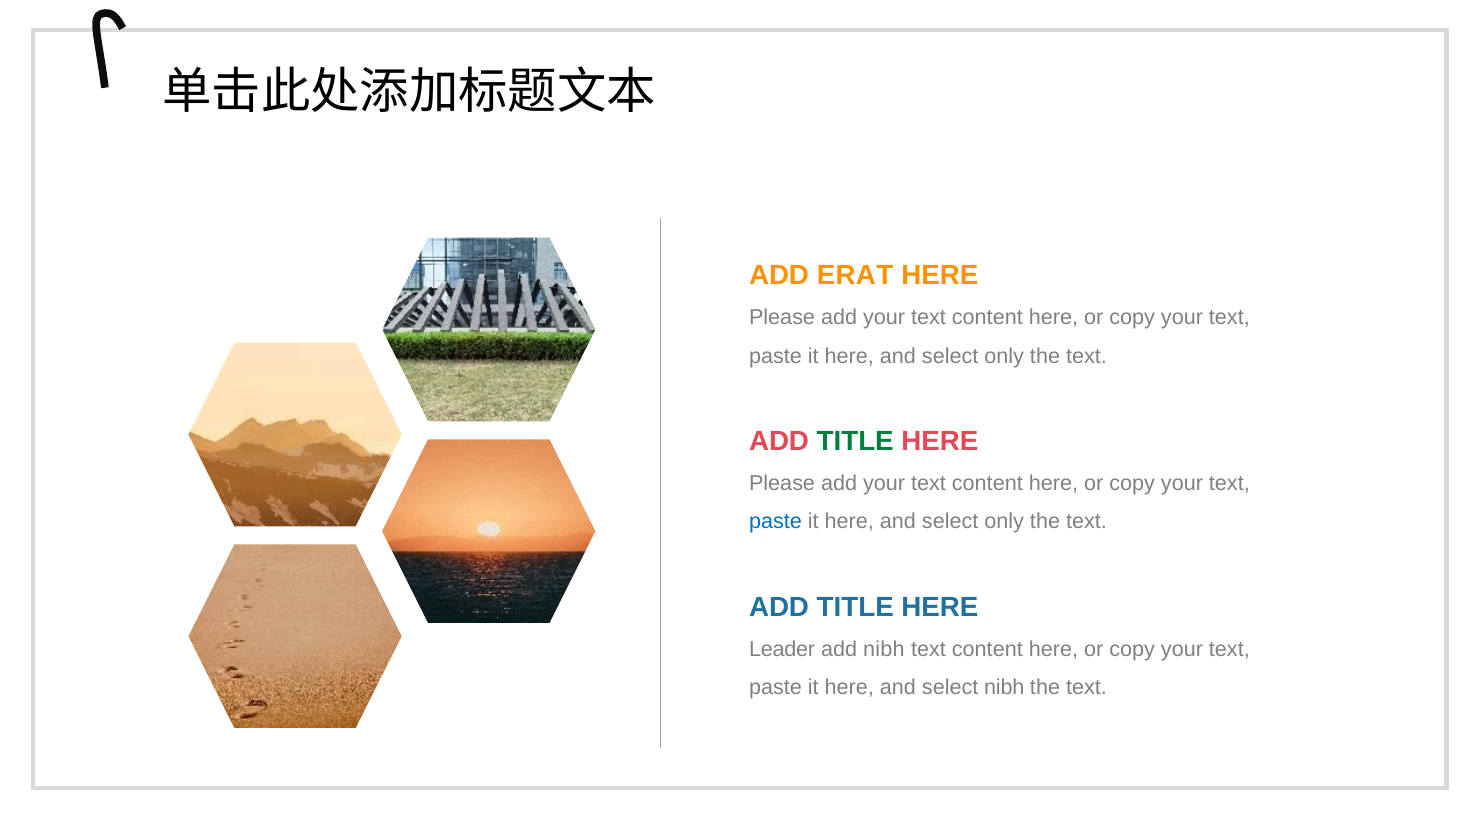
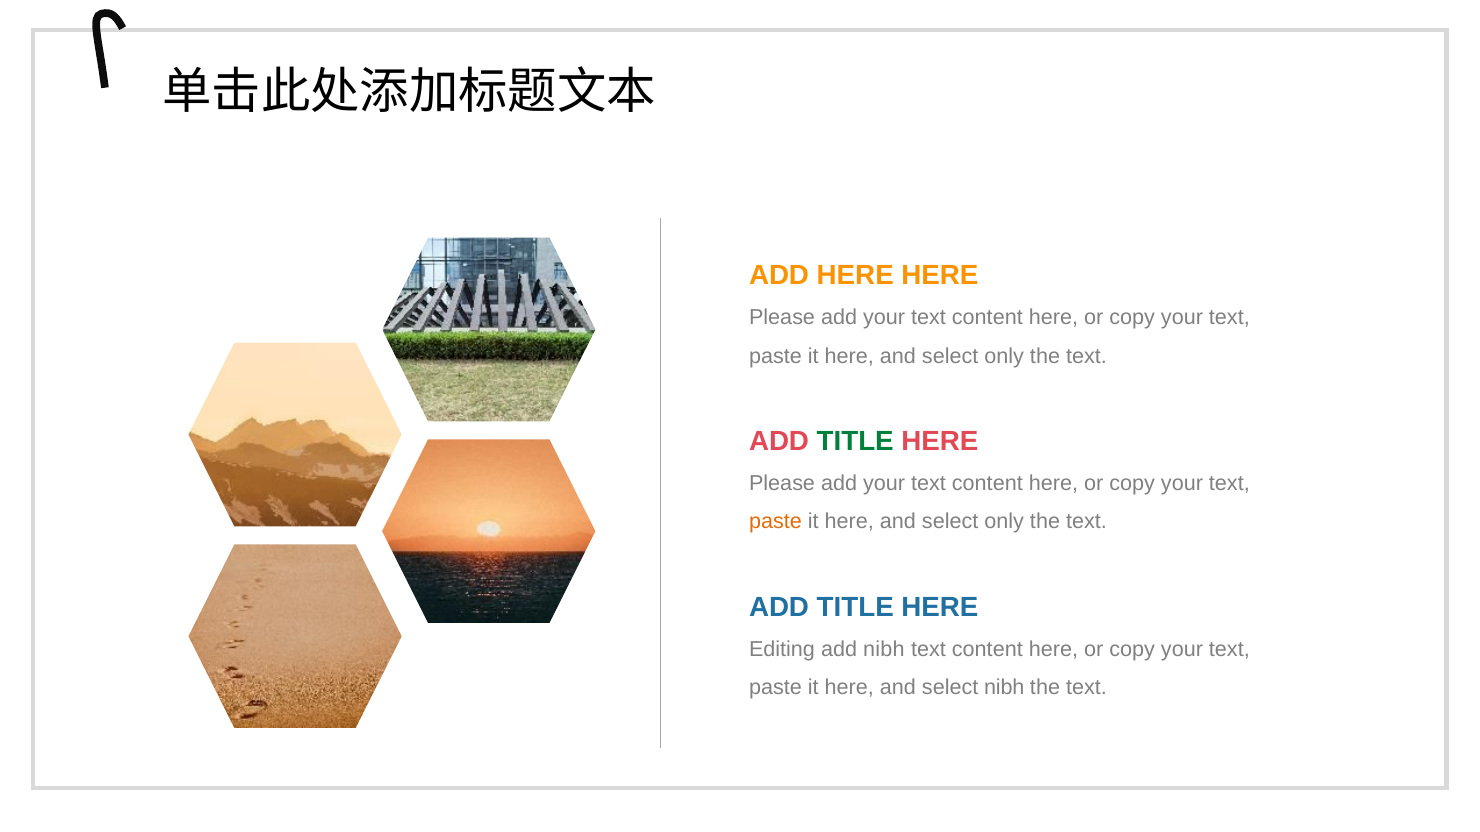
ADD ERAT: ERAT -> HERE (855, 275)
paste colour: blue -> orange (775, 522)
Leader: Leader -> Editing (782, 649)
